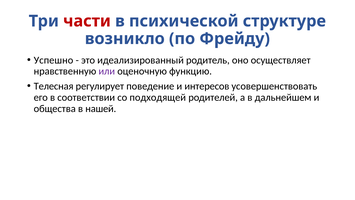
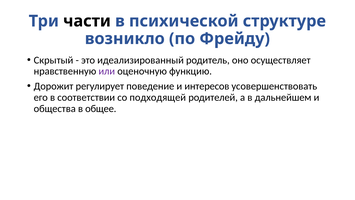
части colour: red -> black (87, 21)
Успешно: Успешно -> Скрытый (53, 60)
Телесная: Телесная -> Дорожит (54, 86)
нашей: нашей -> общее (101, 108)
